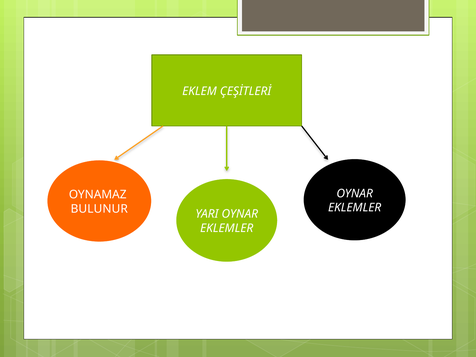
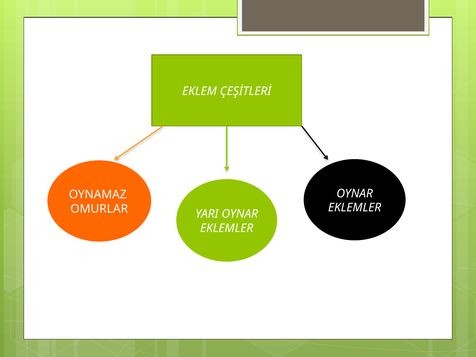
BULUNUR: BULUNUR -> OMURLAR (99, 209)
